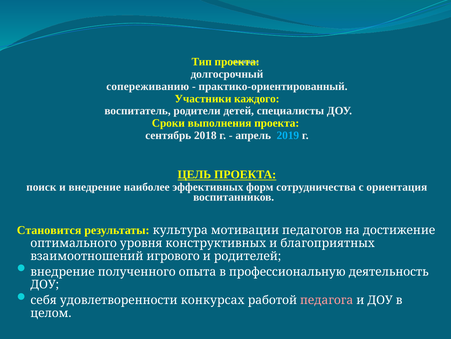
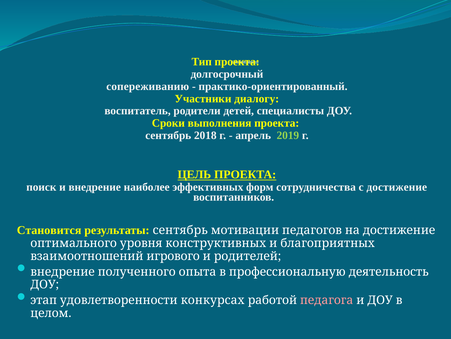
каждого: каждого -> диалогу (257, 98)
2019 colour: light blue -> light green (288, 135)
с ориентация: ориентация -> достижение (397, 187)
результаты культура: культура -> сентябрь (180, 230)
себя: себя -> этап (44, 300)
